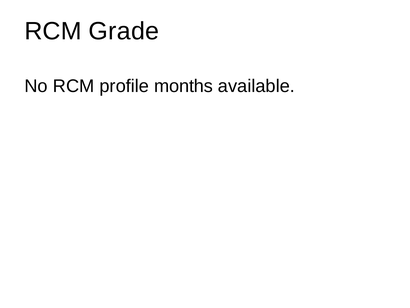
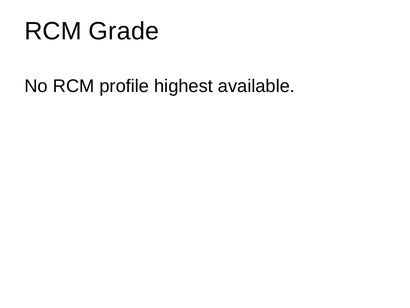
months: months -> highest (184, 86)
